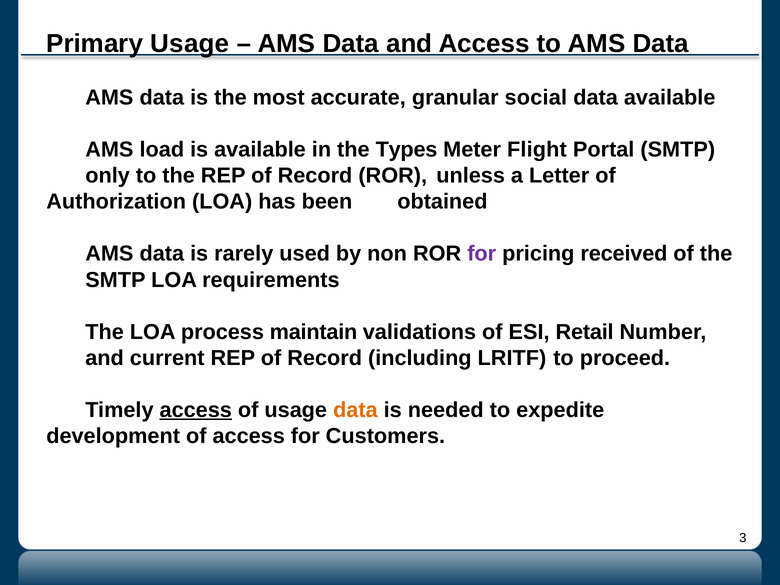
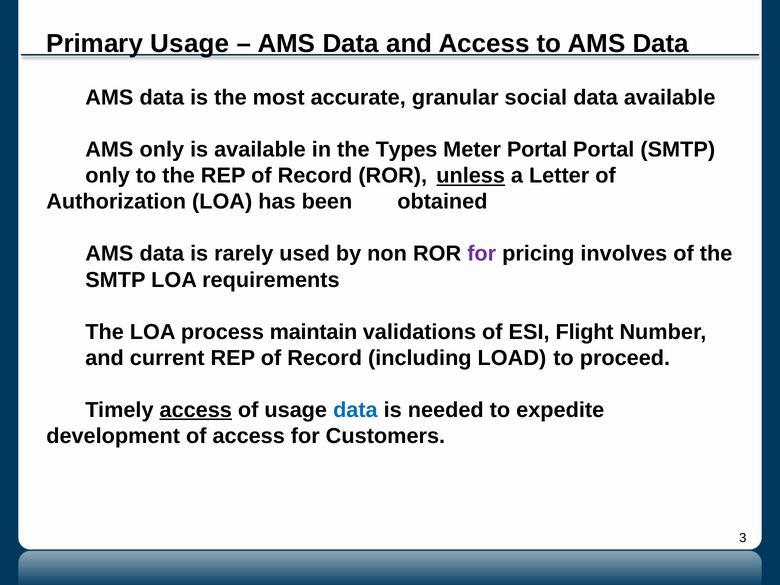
AMS load: load -> only (162, 150)
Meter Flight: Flight -> Portal (537, 150)
unless underline: none -> present (471, 176)
received: received -> involves (624, 254)
Retail: Retail -> Flight (585, 332)
LRITF: LRITF -> LOAD (512, 358)
data colour: orange -> blue (355, 410)
